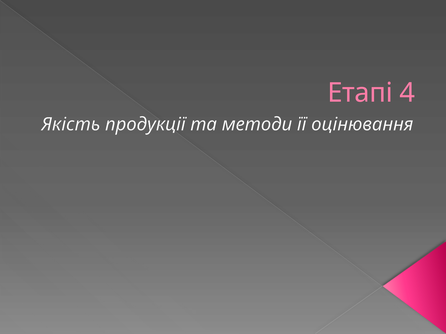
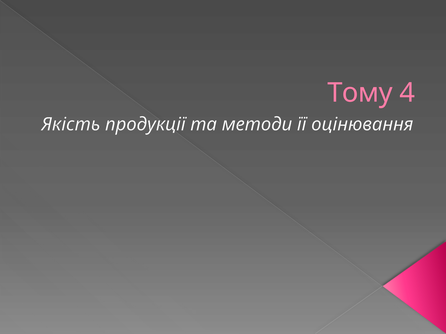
Етапі: Етапі -> Тому (360, 93)
